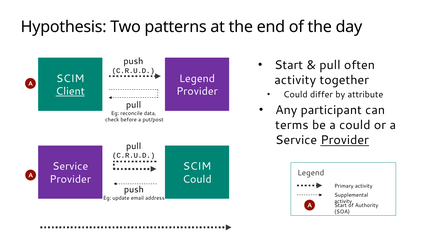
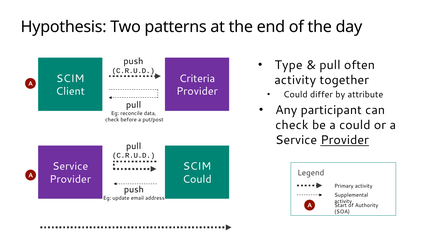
Start: Start -> Type (289, 65)
Legend: Legend -> Criteria (197, 78)
Client underline: present -> none (70, 91)
terms: terms -> check (292, 125)
